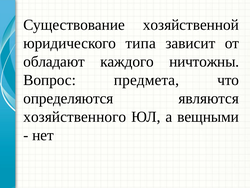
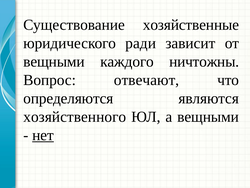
хозяйственной: хозяйственной -> хозяйственные (191, 25)
типа: типа -> ради (141, 43)
обладают: обладают -> вещными (54, 61)
предмета: предмета -> отвечают (147, 80)
нет underline: none -> present (43, 135)
